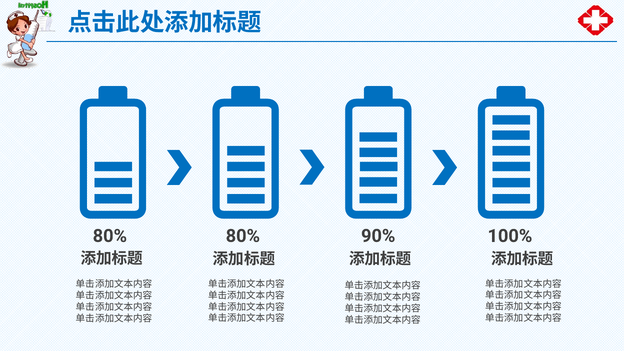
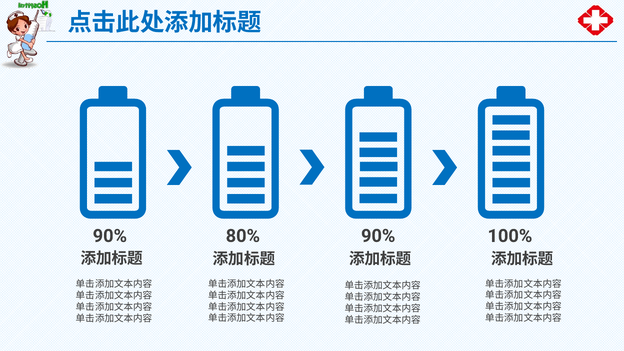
80%: 80% -> 90% (110, 236)
